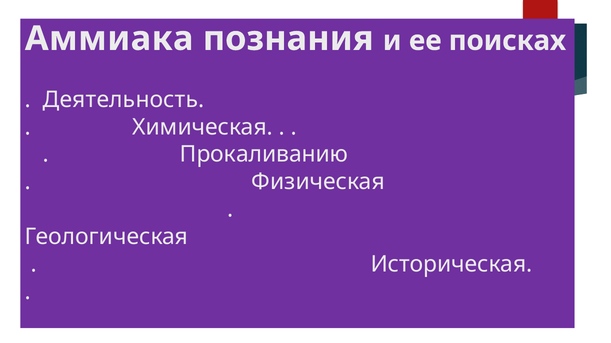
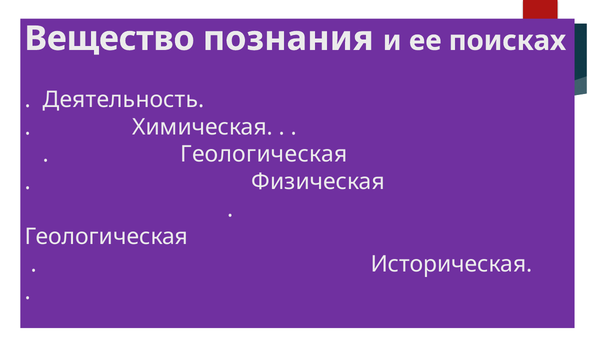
Аммиака: Аммиака -> Вещество (110, 39)
Прокаливанию: Прокаливанию -> Геологическая (264, 155)
